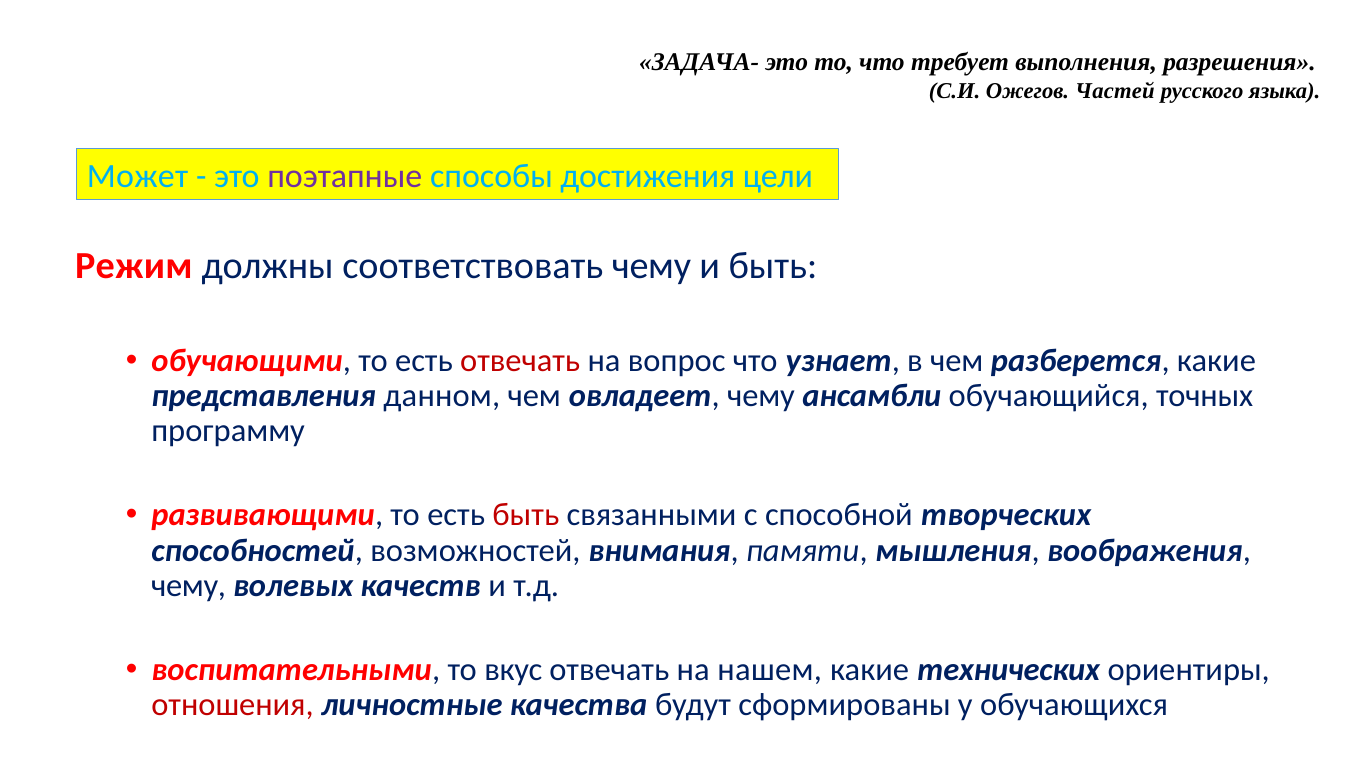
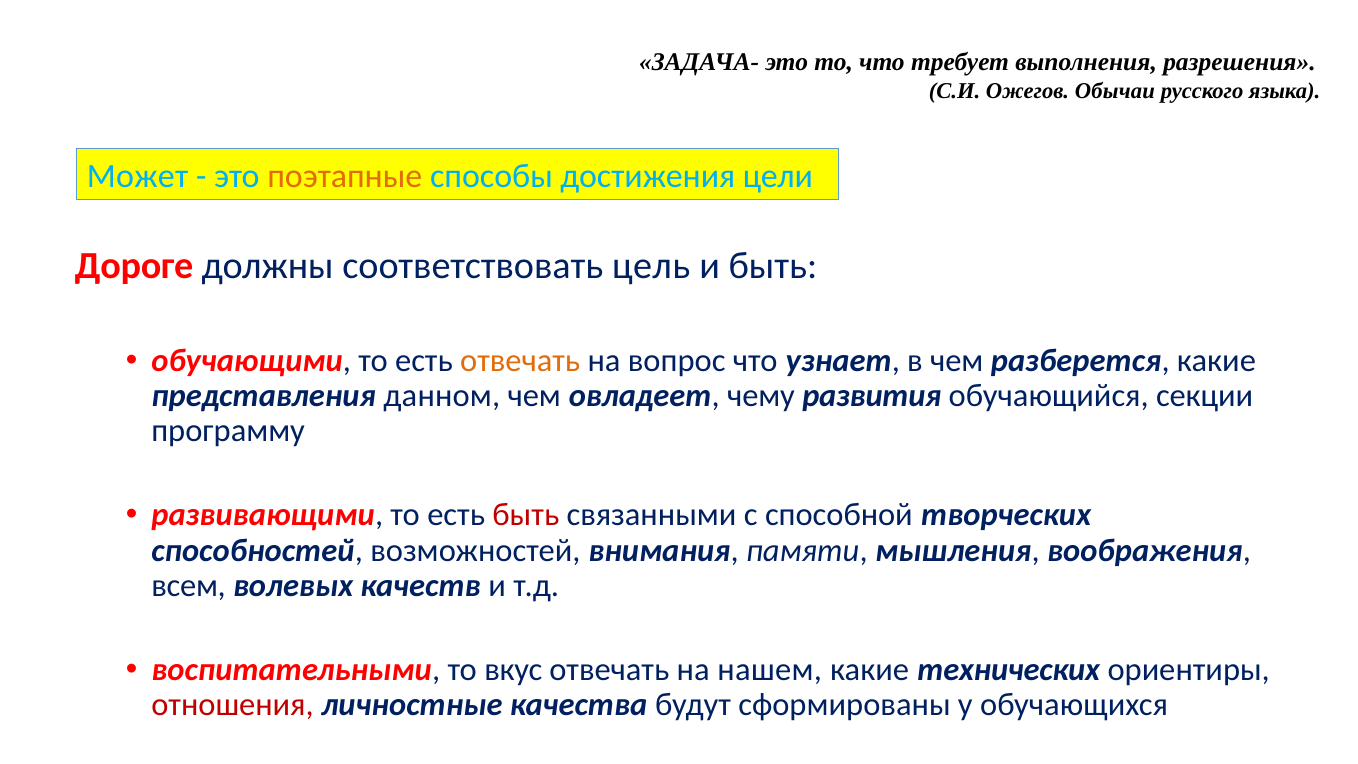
Частей: Частей -> Обычаи (1115, 91)
поэтапные colour: purple -> orange (345, 176)
Режим: Режим -> Дороге (134, 266)
соответствовать чему: чему -> цель (651, 266)
отвечать colour: red -> orange (520, 361)
ансамбли: ансамбли -> развития (872, 396)
точных: точных -> секции (1205, 396)
чему: чему -> всем (189, 585)
